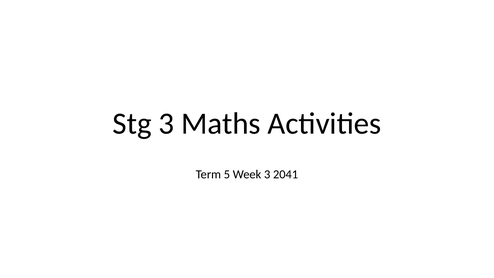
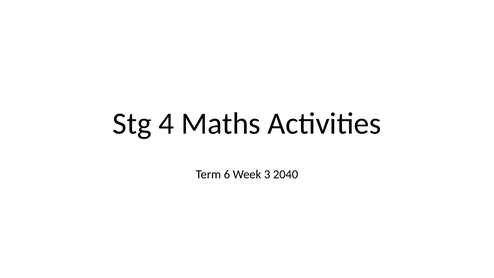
Stg 3: 3 -> 4 (166, 123)
5: 5 -> 6 (227, 174)
2041: 2041 -> 2040 (286, 174)
